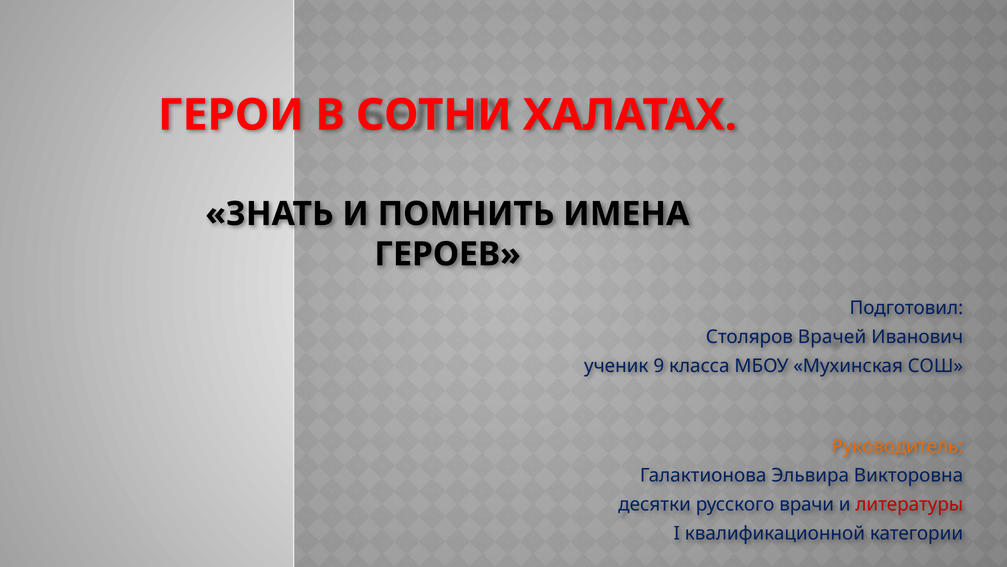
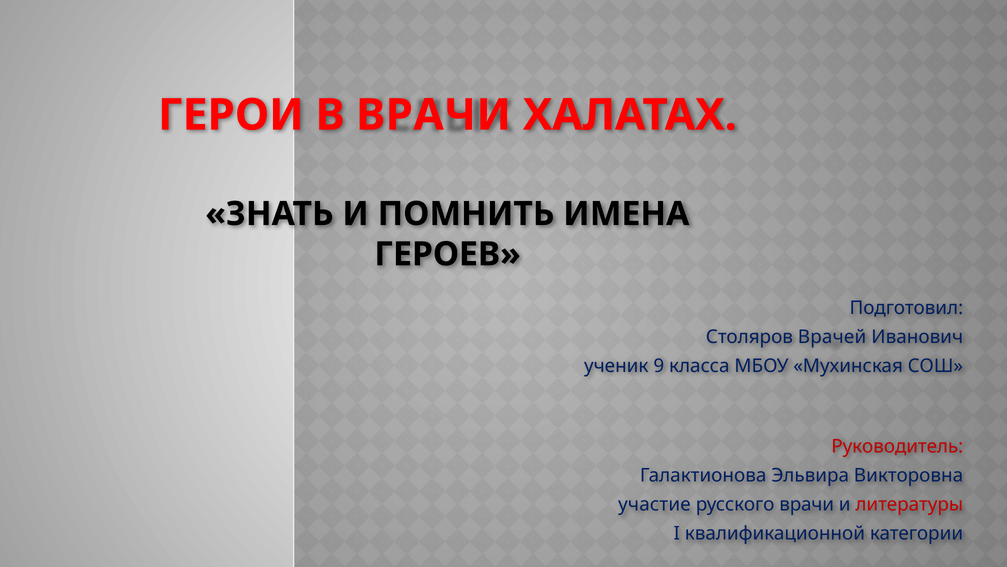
В СОТНИ: СОТНИ -> ВРАЧИ (434, 115)
Руководитель colour: orange -> red (897, 446)
десятки: десятки -> участие (654, 504)
